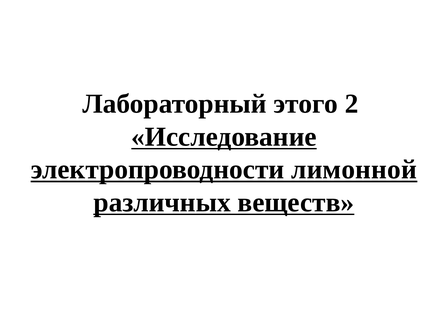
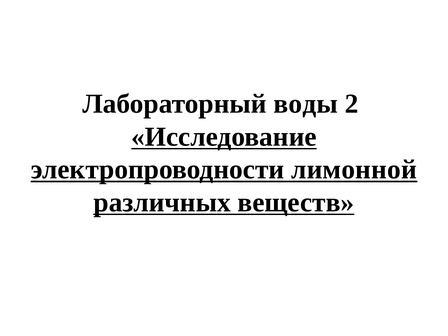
этого: этого -> воды (306, 104)
